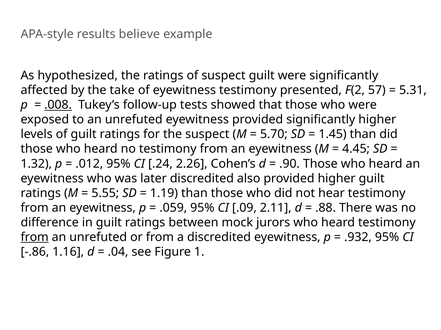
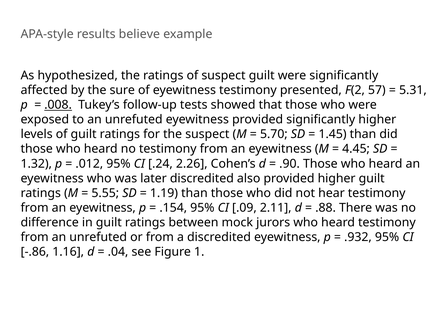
take: take -> sure (122, 90)
.059: .059 -> .154 (173, 208)
from underline: present -> none (35, 238)
